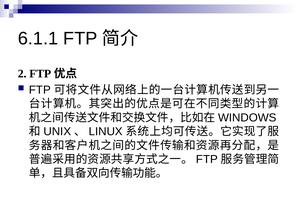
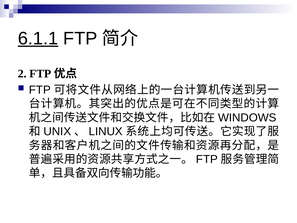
6.1.1 underline: none -> present (38, 38)
